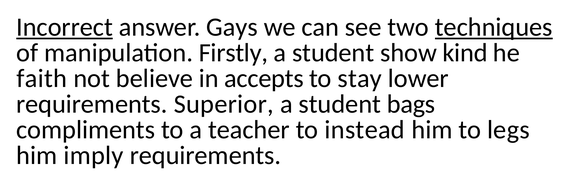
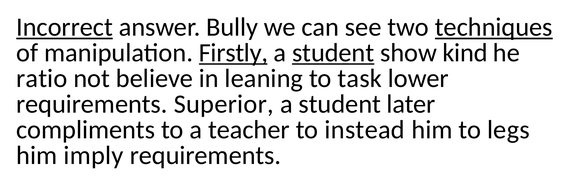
Gays: Gays -> Bully (232, 27)
Firstly underline: none -> present (233, 53)
student underline: none -> present (333, 53)
faith: faith -> ratio (42, 78)
accepts: accepts -> leaning (264, 78)
stay: stay -> task (360, 78)
bags: bags -> later (411, 104)
